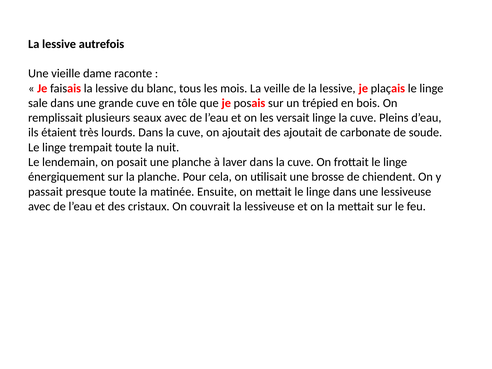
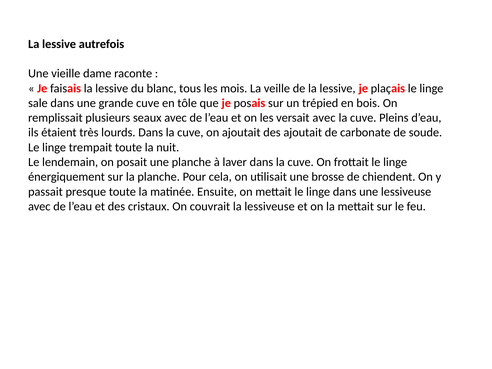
versait linge: linge -> avec (324, 118)
